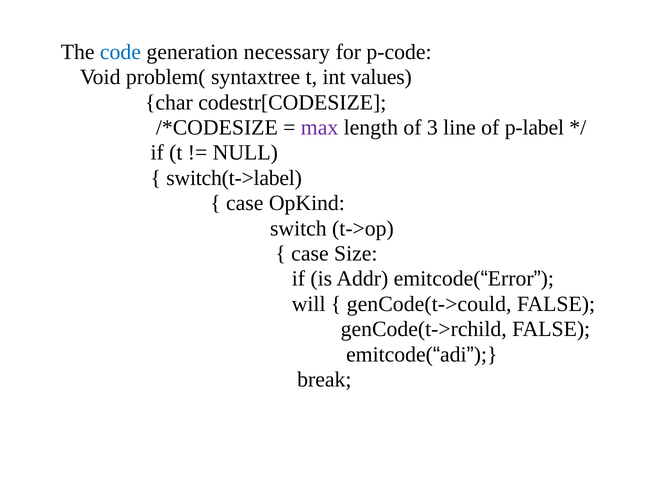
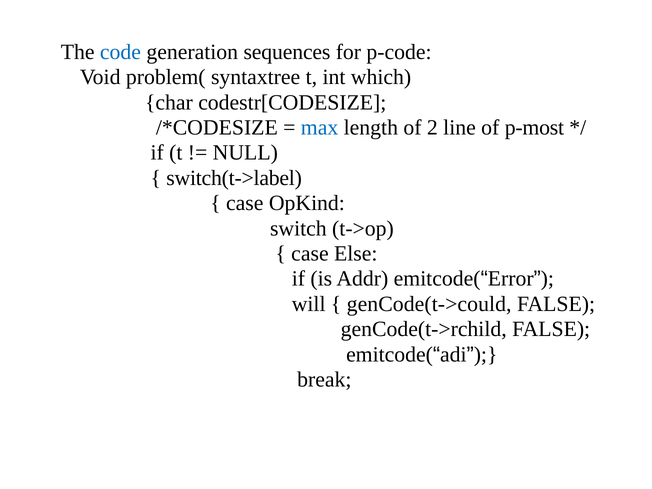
necessary: necessary -> sequences (287, 52)
values: values -> which (381, 77)
max colour: purple -> blue (320, 128)
3: 3 -> 2 (432, 128)
p-label: p-label -> p-most (534, 128)
Size: Size -> Else (356, 254)
